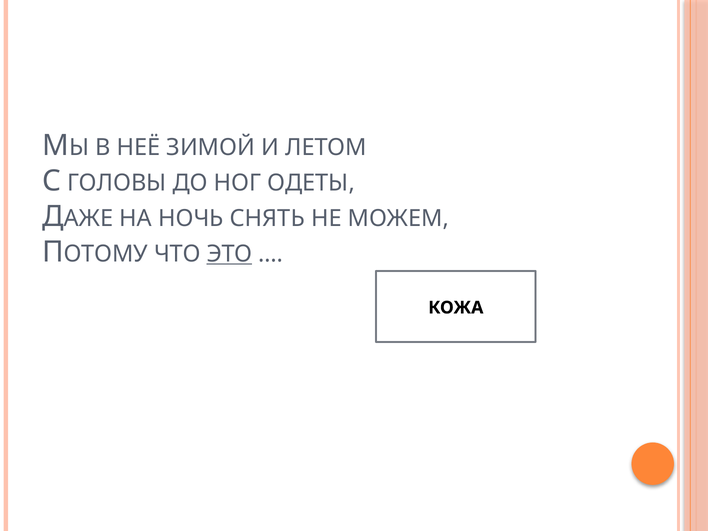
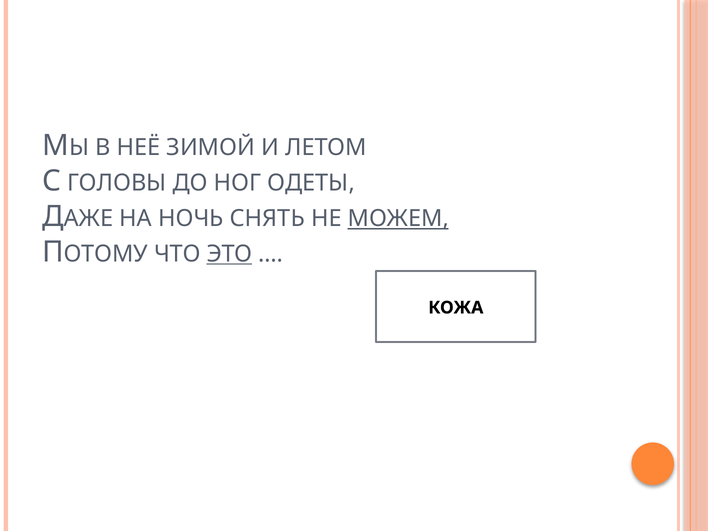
МОЖЕМ underline: none -> present (398, 218)
